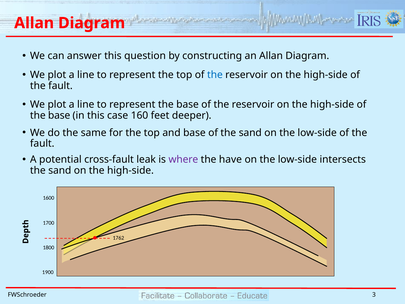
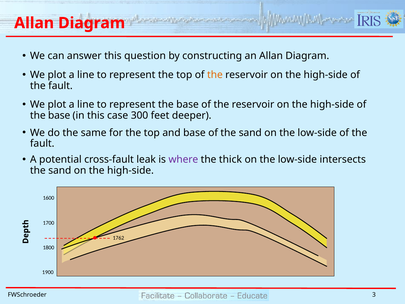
the colour: blue -> orange (215, 75)
160: 160 -> 300 (140, 115)
have: have -> thick (230, 159)
